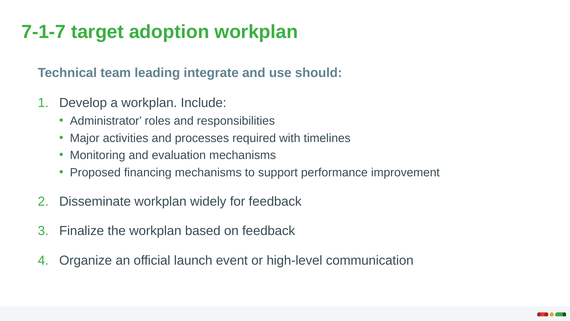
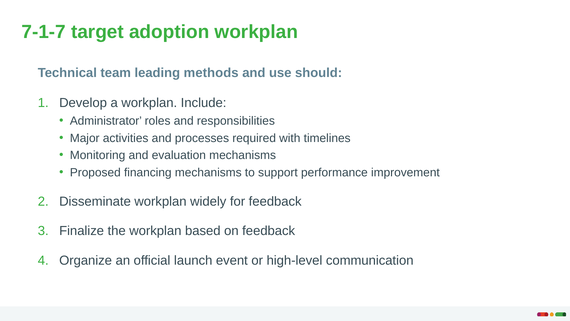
integrate: integrate -> methods (211, 73)
